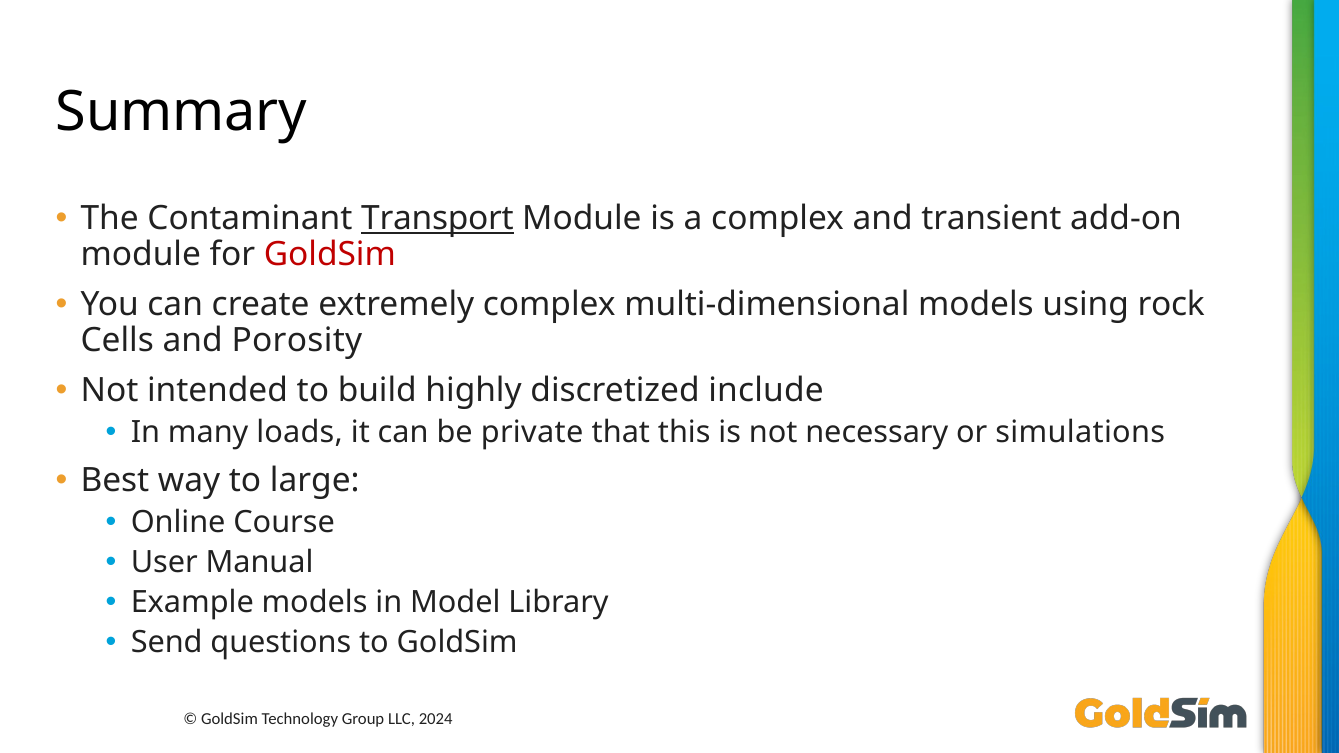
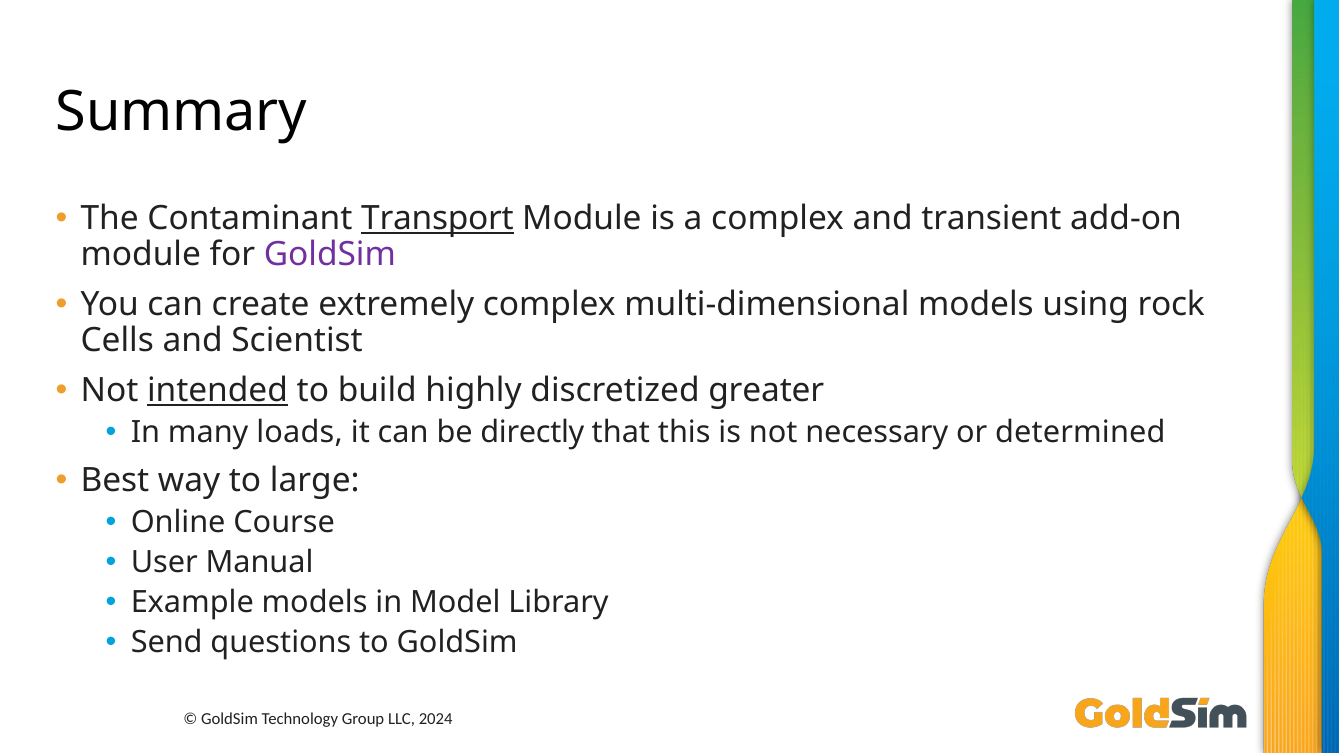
GoldSim colour: red -> purple (330, 255)
Porosity: Porosity -> Scientist (297, 341)
intended underline: none -> present (217, 391)
include: include -> greater (766, 391)
private: private -> directly (532, 432)
simulations: simulations -> determined (1080, 432)
